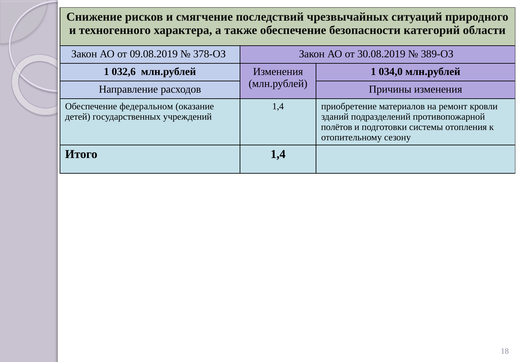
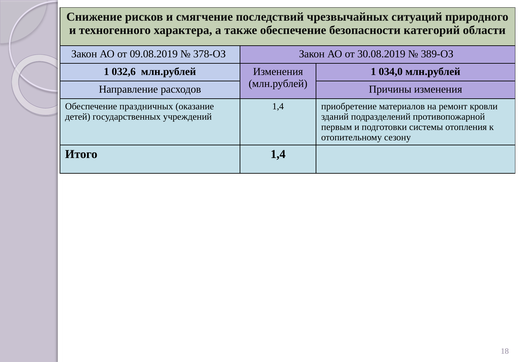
федеральном: федеральном -> праздничных (146, 106)
полётов: полётов -> первым (337, 127)
